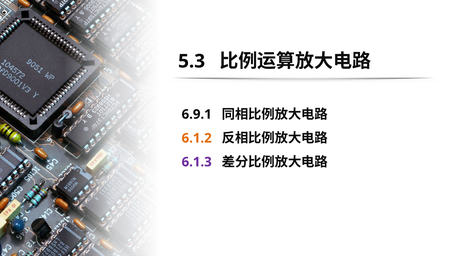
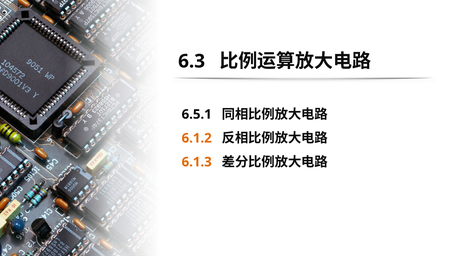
5.3: 5.3 -> 6.3 (192, 61)
6.9.1: 6.9.1 -> 6.5.1 (197, 114)
6.1.3 colour: purple -> orange (197, 162)
